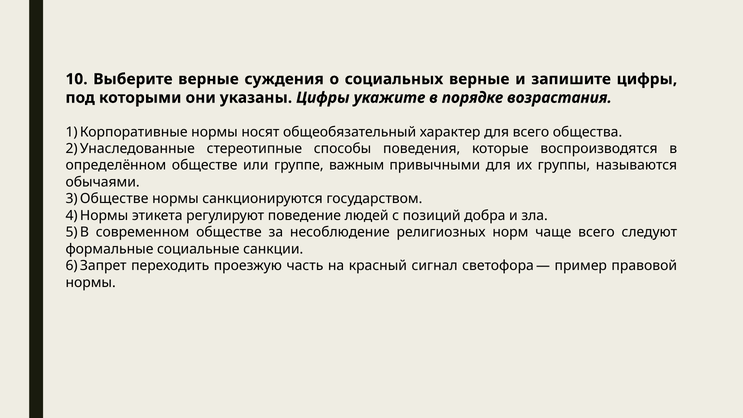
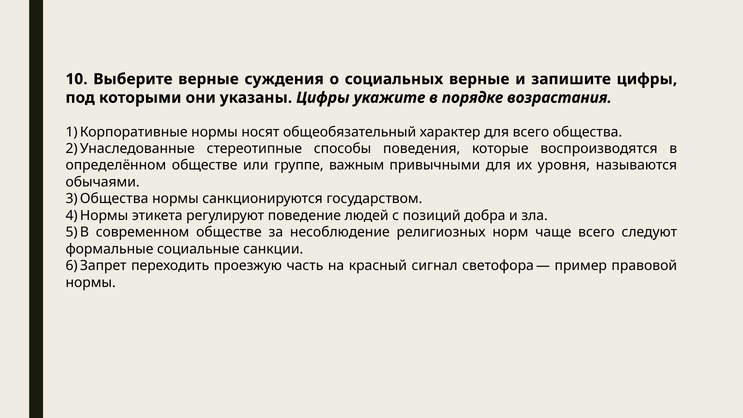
группы: группы -> уровня (564, 165)
3 Обществе: Обществе -> Общества (114, 199)
